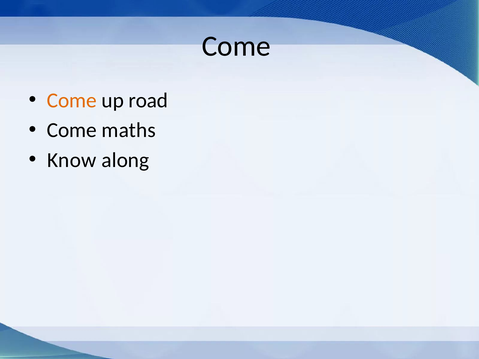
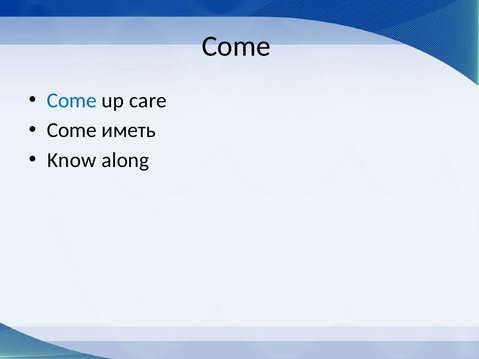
Come colour: orange -> blue (72, 100)
road: road -> care (148, 100)
maths: maths -> иметь (129, 130)
